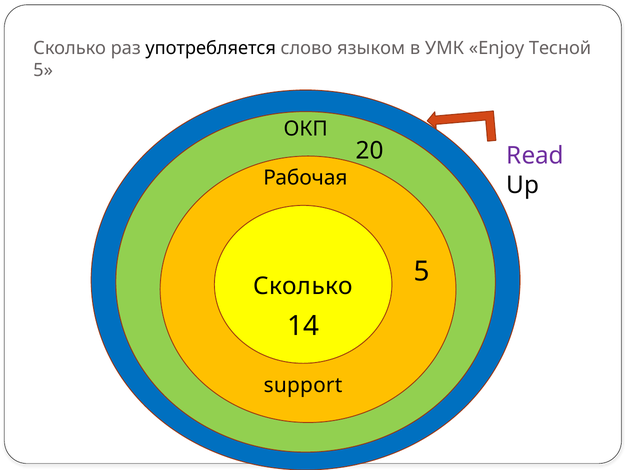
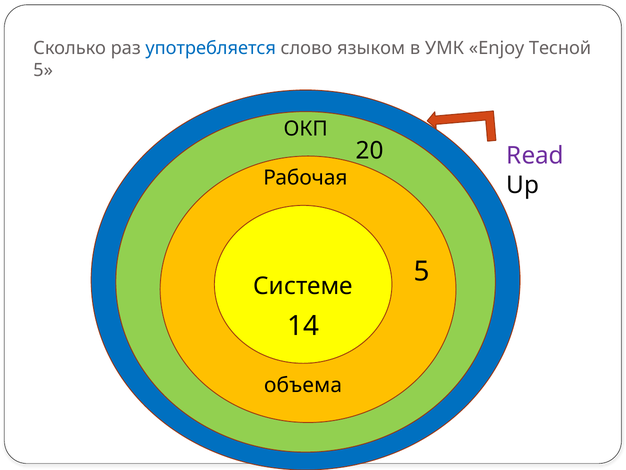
употребляется colour: black -> blue (211, 48)
Сколько: Сколько -> Системе (303, 286)
support: support -> объема (303, 385)
